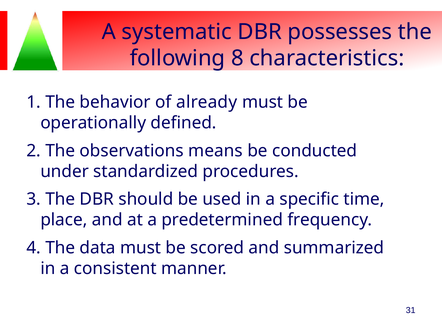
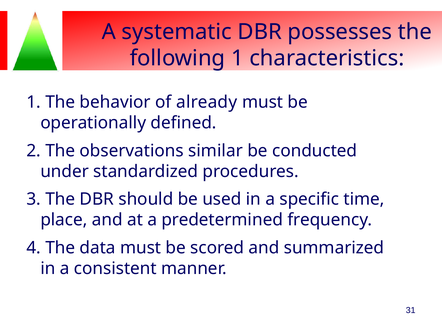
following 8: 8 -> 1 (237, 58)
means: means -> similar (216, 151)
